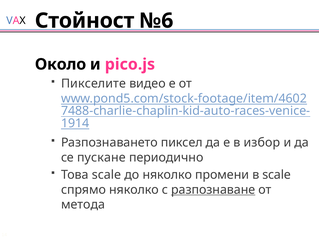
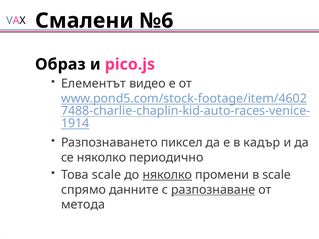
Стойност: Стойност -> Смалени (84, 21)
Около: Около -> Образ (60, 64)
Пикселите: Пикселите -> Елементът (93, 84)
избор: избор -> кадър (262, 143)
се пускане: пускане -> няколко (102, 158)
няколко underline: none -> present (167, 175)
спрямо няколко: няколко -> данните (134, 190)
